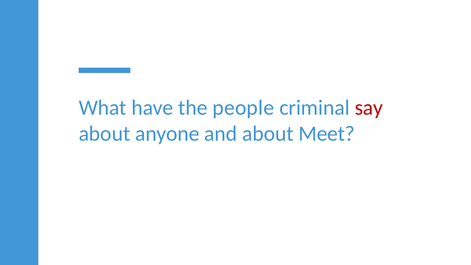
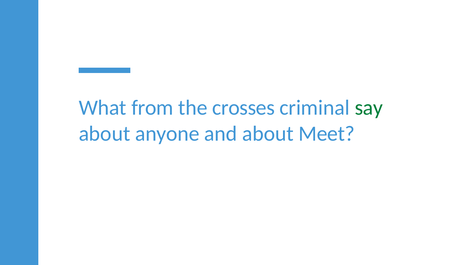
have: have -> from (152, 108)
people: people -> crosses (244, 108)
say colour: red -> green (369, 108)
